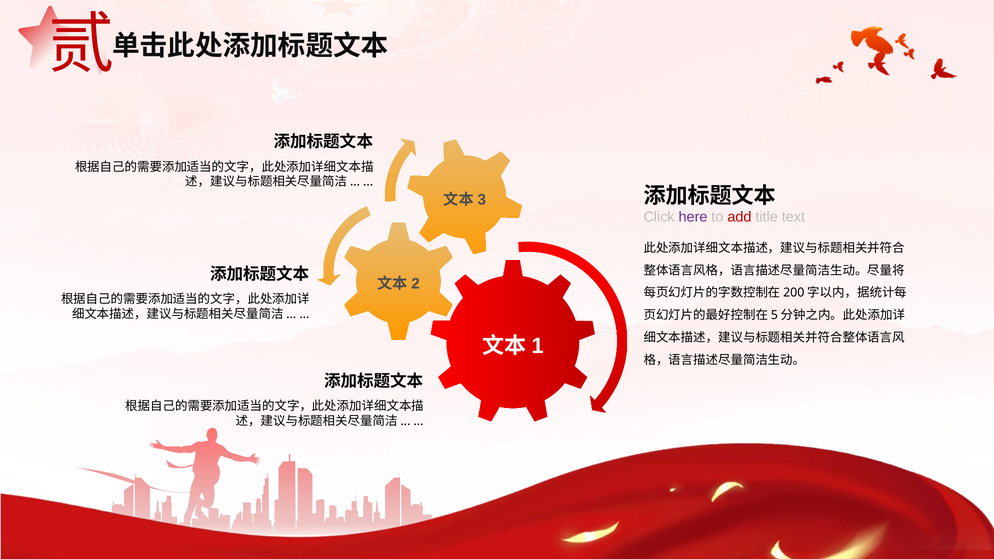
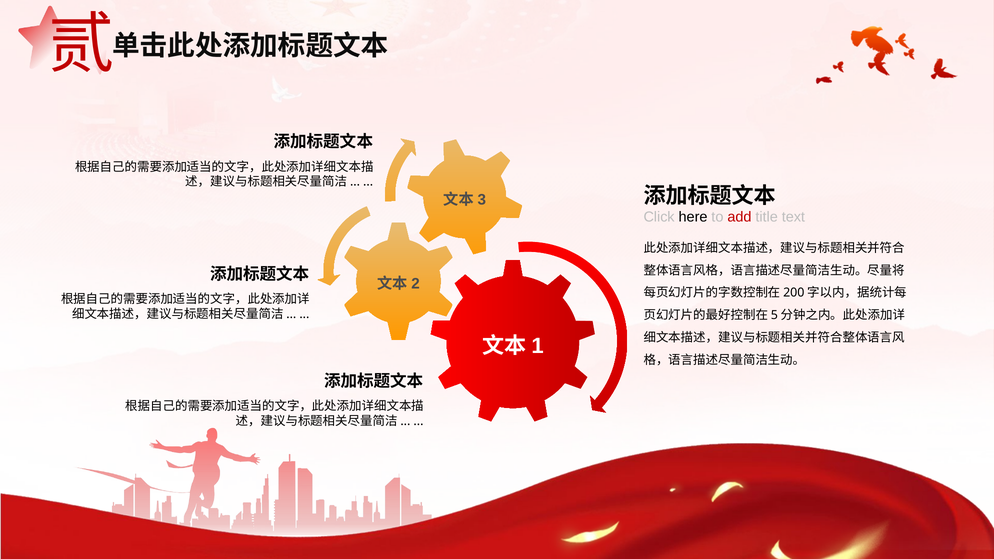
here colour: purple -> black (693, 217)
